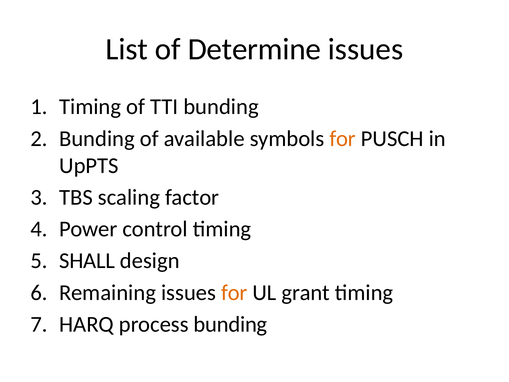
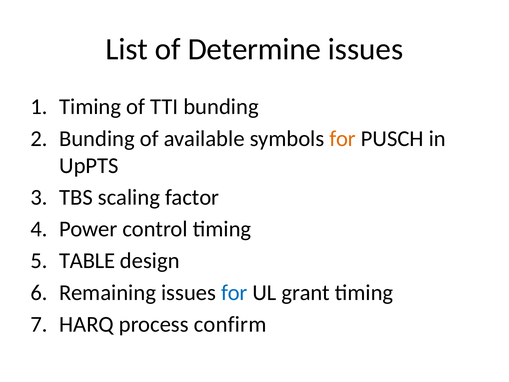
SHALL: SHALL -> TABLE (87, 261)
for colour: orange -> blue (234, 292)
process bunding: bunding -> confirm (230, 324)
